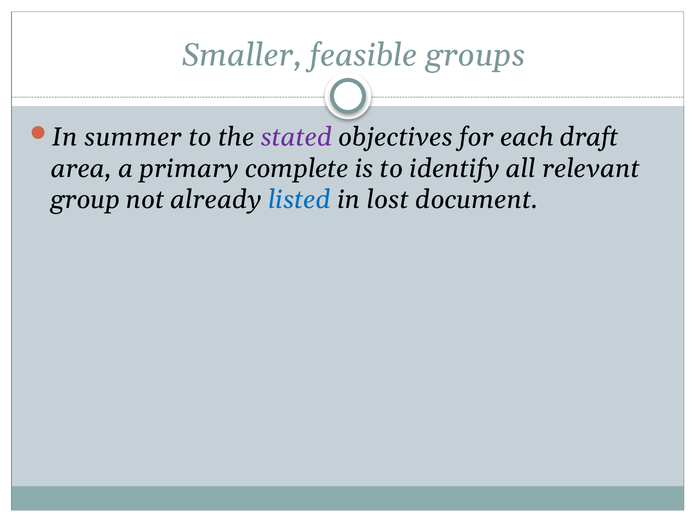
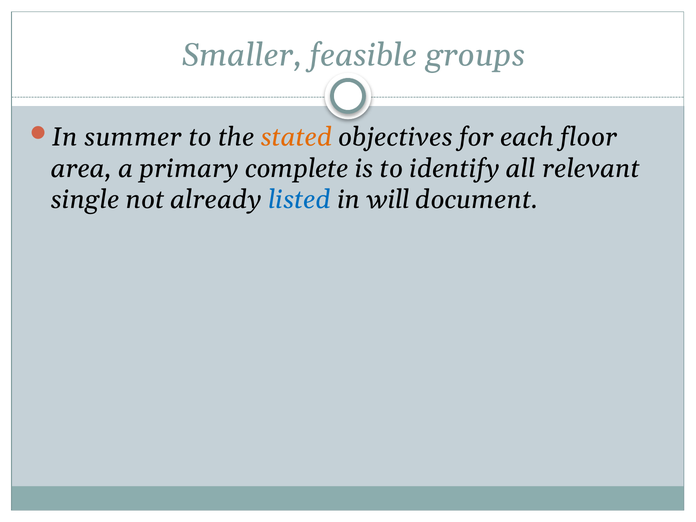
stated colour: purple -> orange (296, 137)
draft: draft -> floor (589, 137)
group: group -> single (85, 200)
lost: lost -> will (388, 200)
